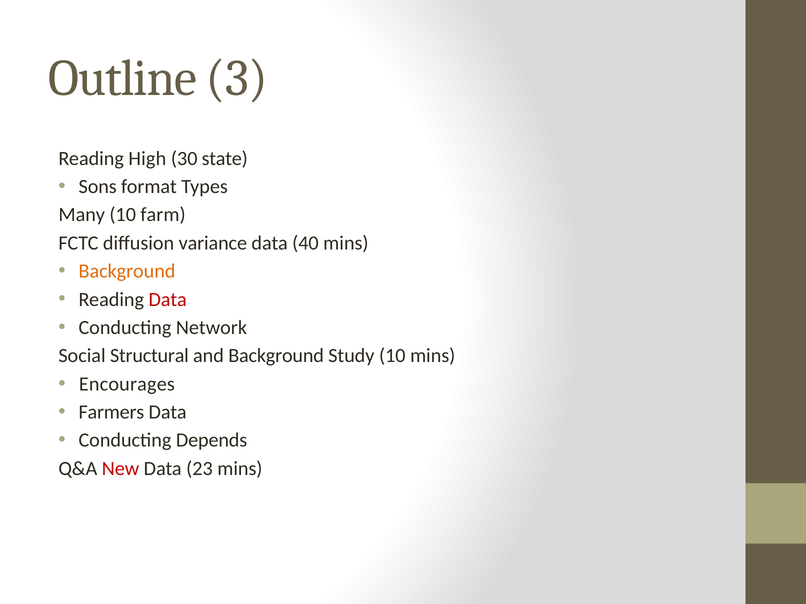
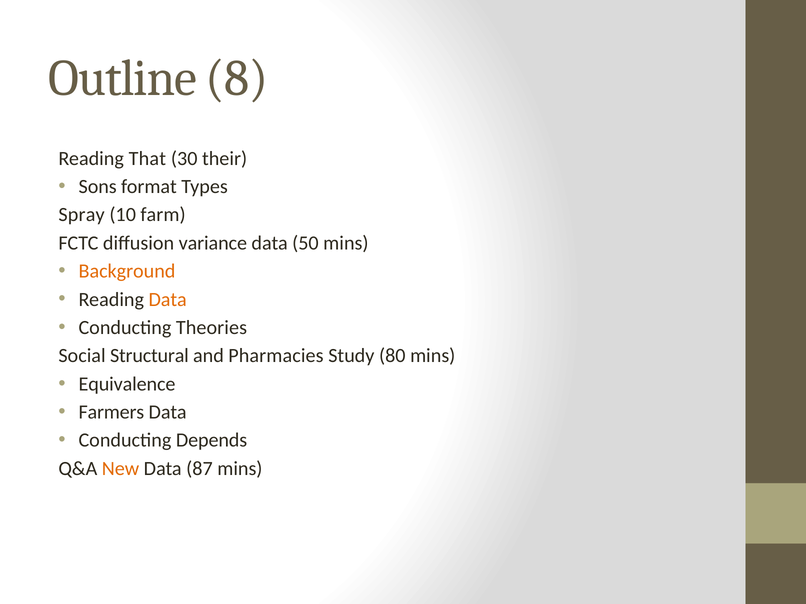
3: 3 -> 8 (237, 78)
High: High -> That (147, 159)
state: state -> their (225, 159)
Many: Many -> Spray (82, 215)
40: 40 -> 50 (305, 243)
Data colour: red -> orange (168, 300)
Network: Network -> Theories (211, 328)
and Background: Background -> Pharmacies (276, 356)
Study 10: 10 -> 80 (392, 356)
Encourages: Encourages -> Equivalence (127, 384)
New colour: red -> orange (120, 469)
23: 23 -> 87 (199, 469)
